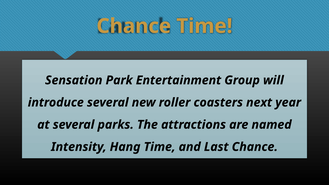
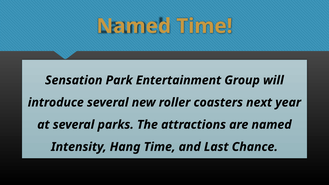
Chance: Chance -> Named (134, 26)
